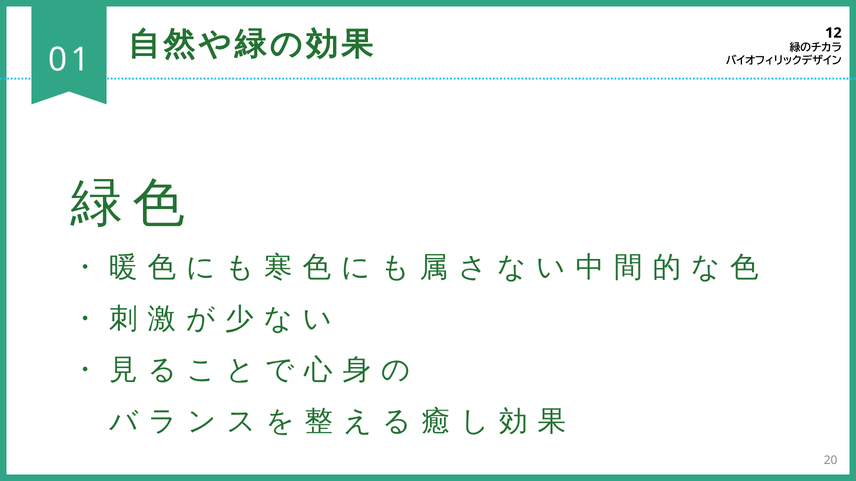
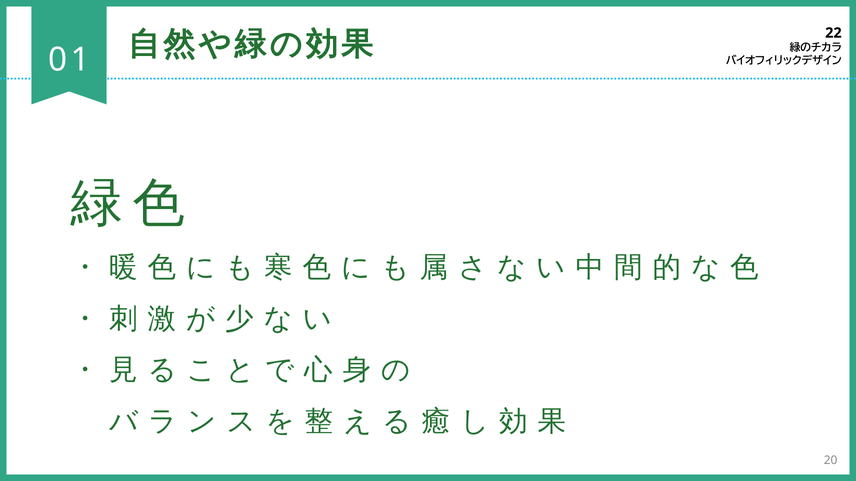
12: 12 -> 22 (833, 33)
